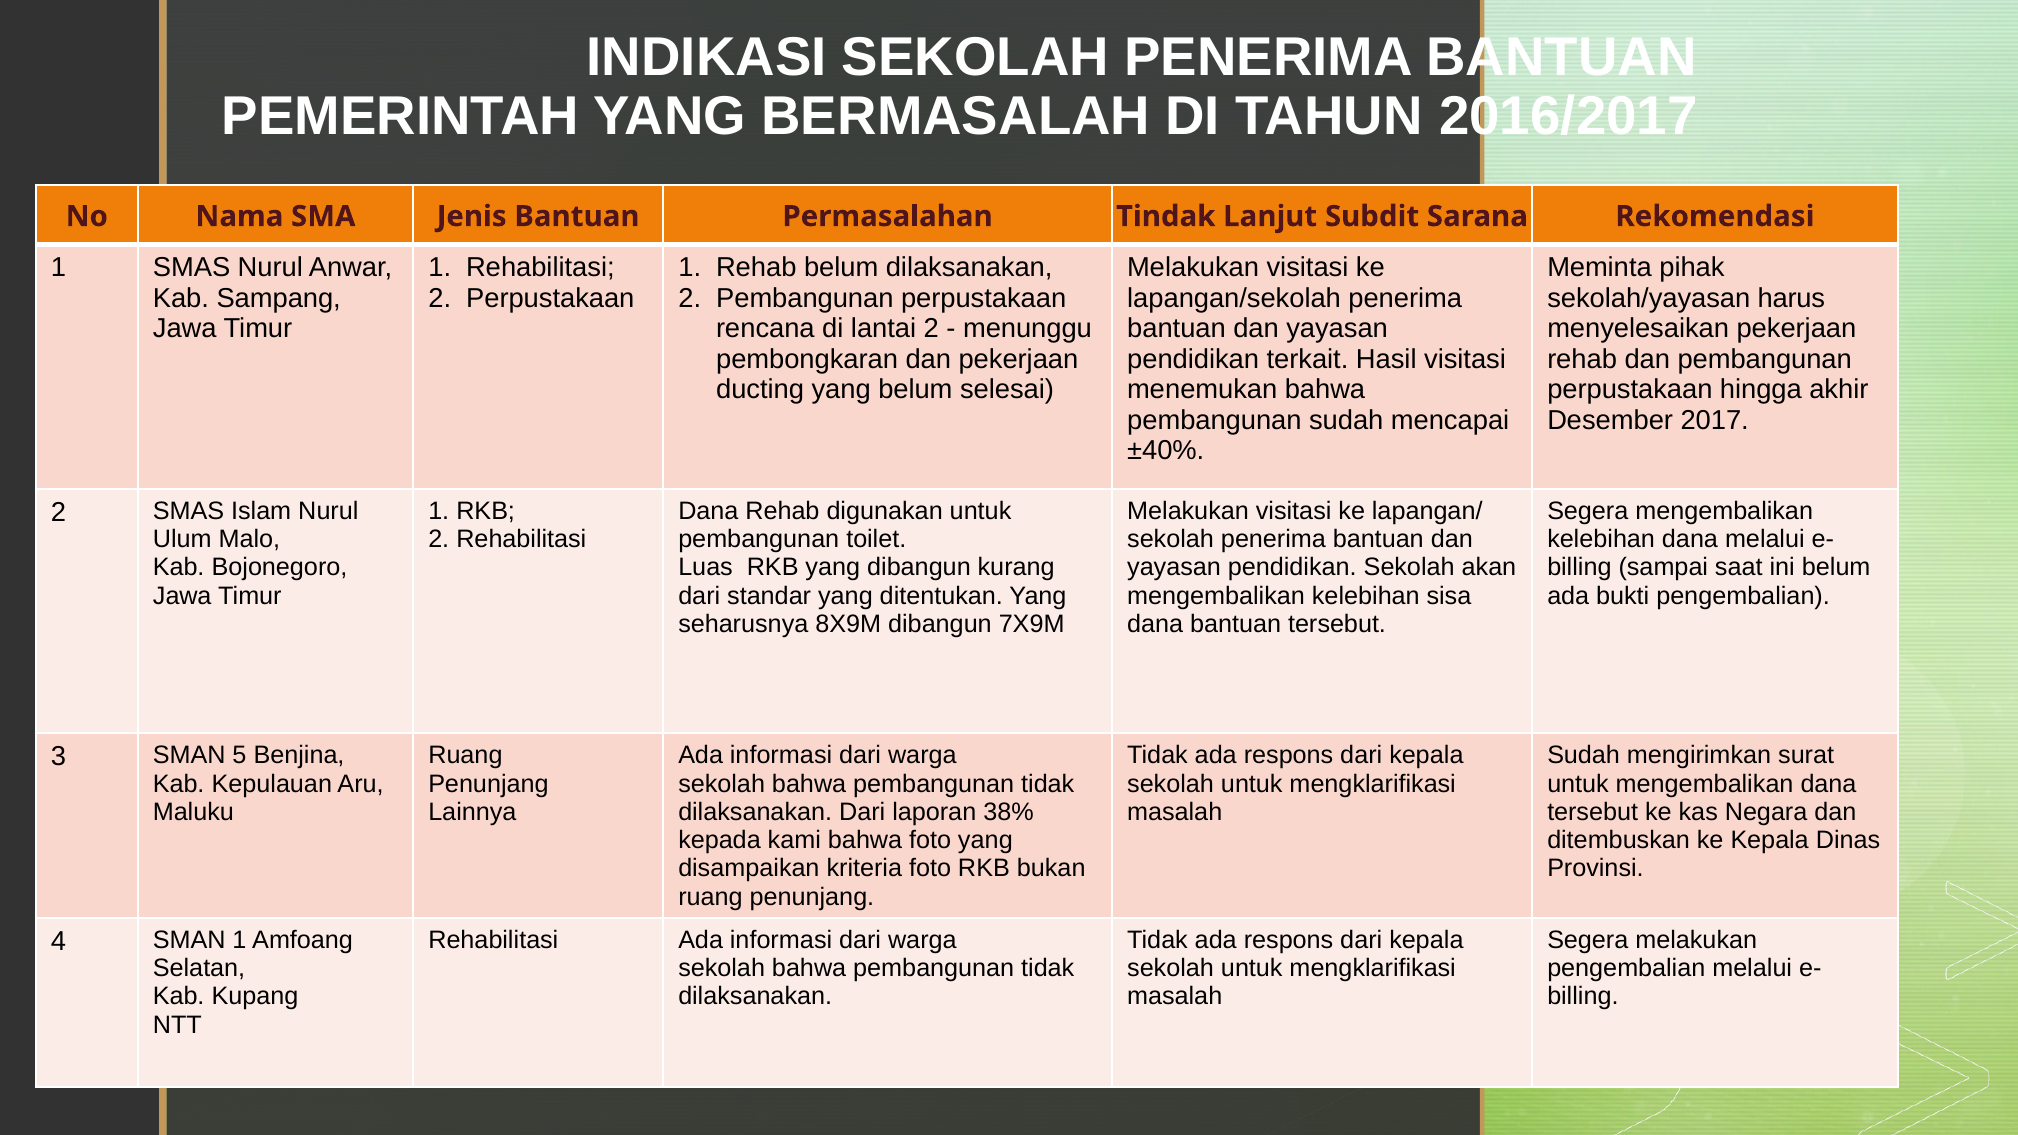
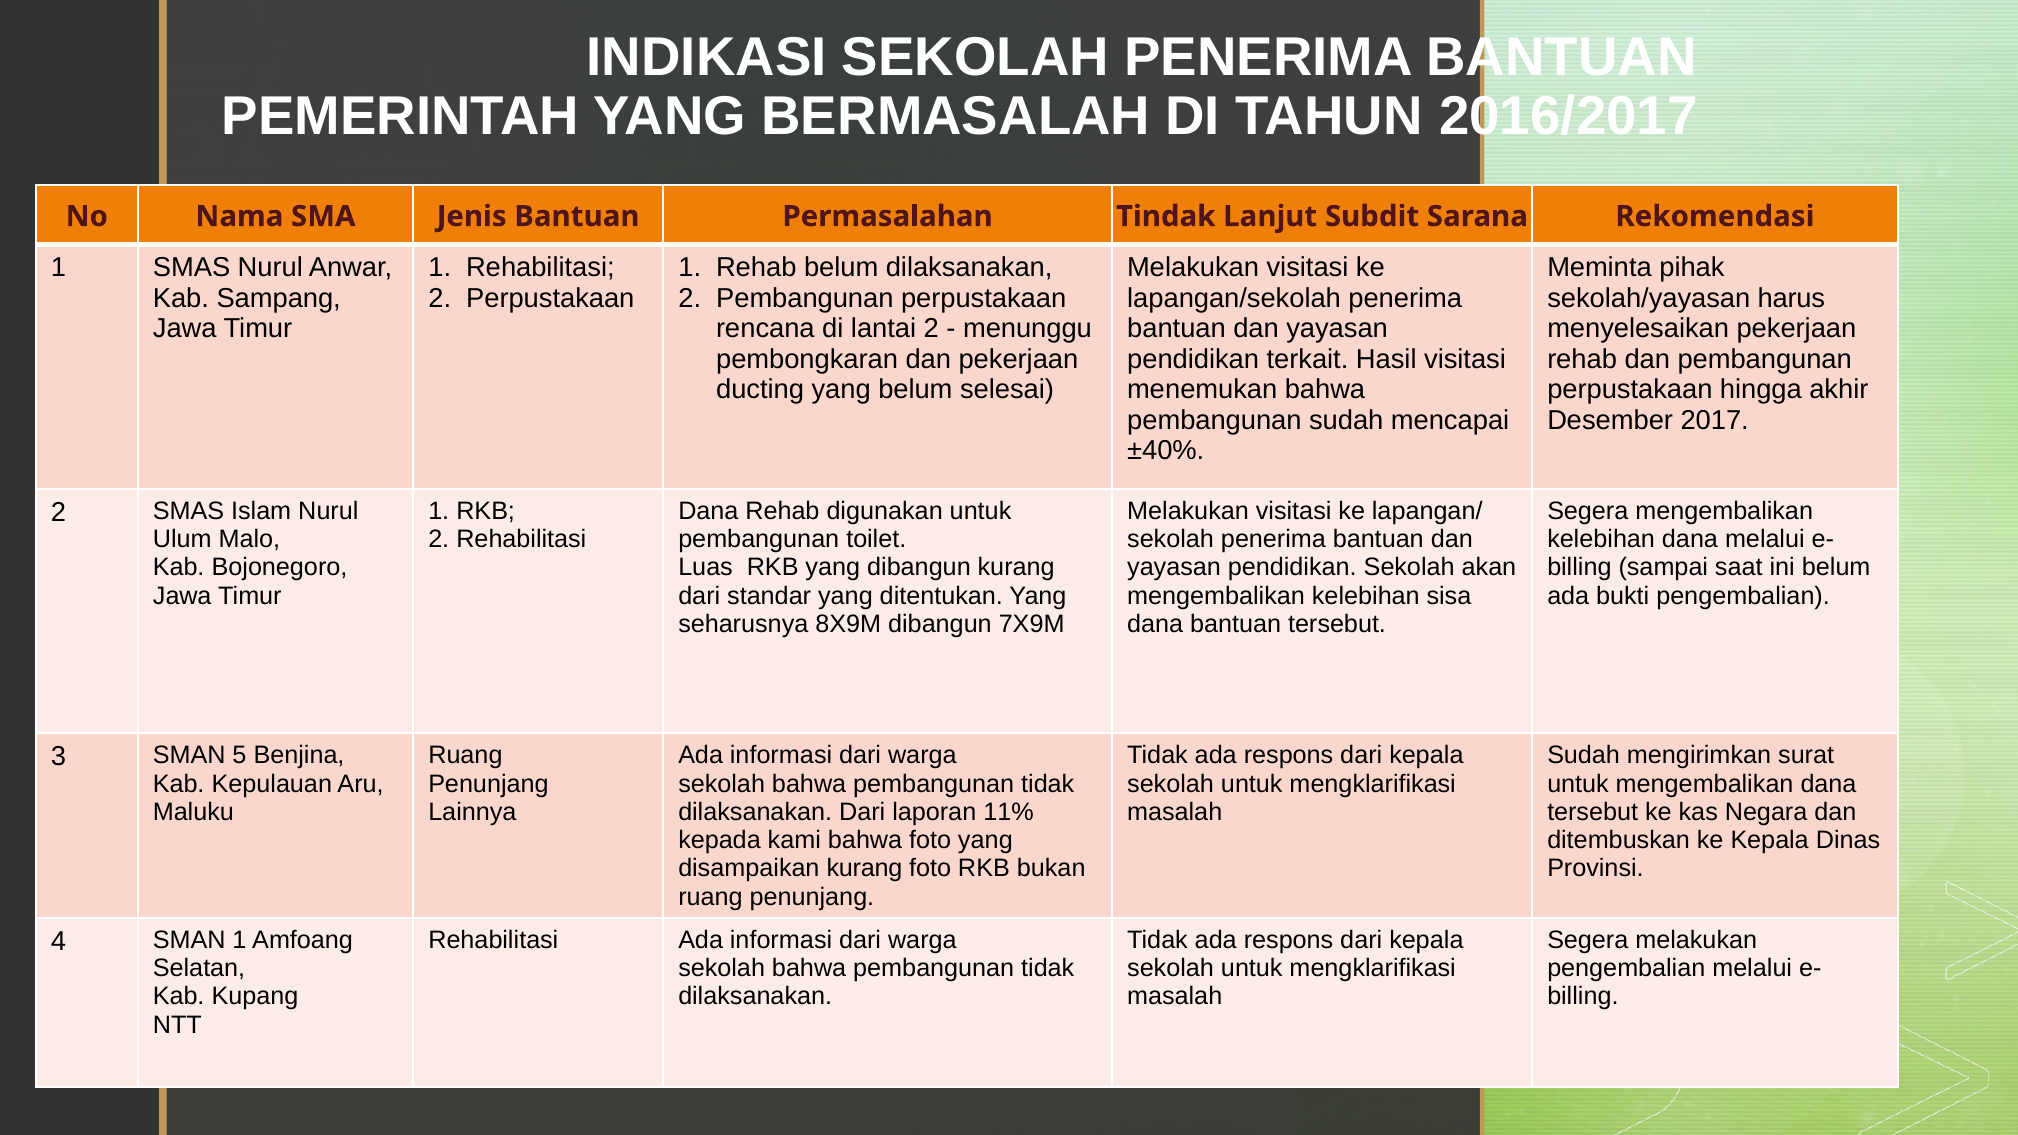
38%: 38% -> 11% (1009, 812)
disampaikan kriteria: kriteria -> kurang (864, 869)
